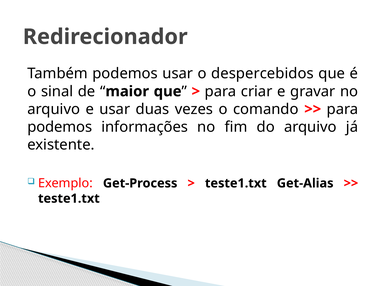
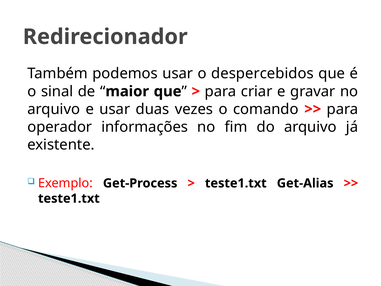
podemos: podemos -> operador (60, 127)
